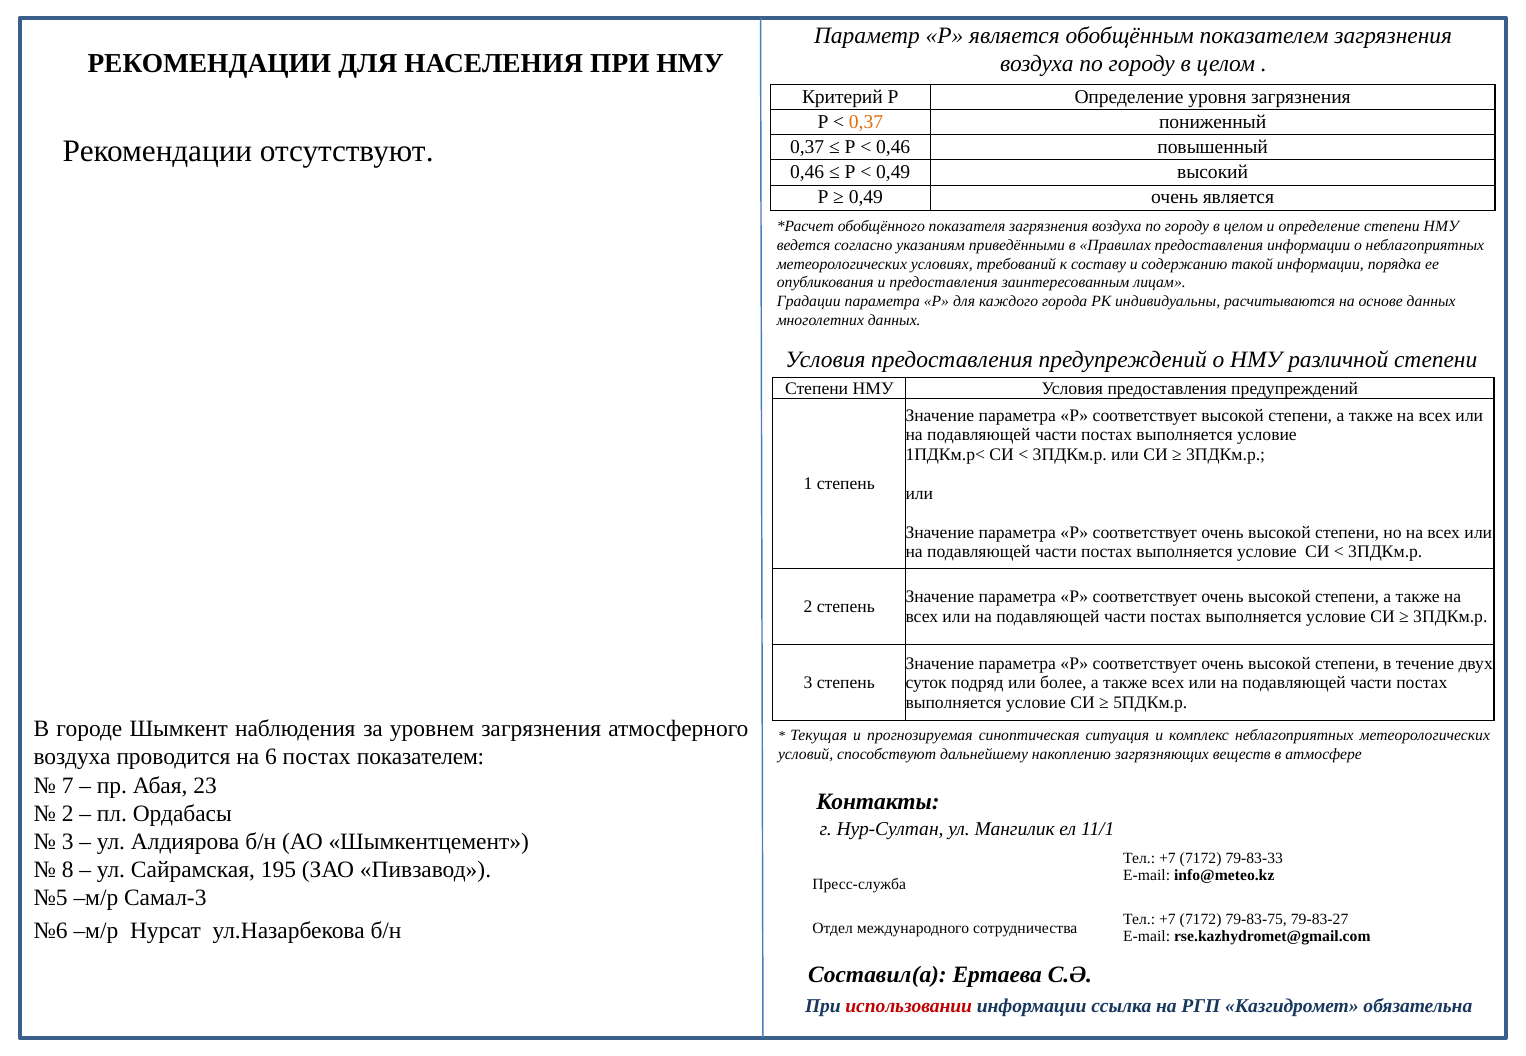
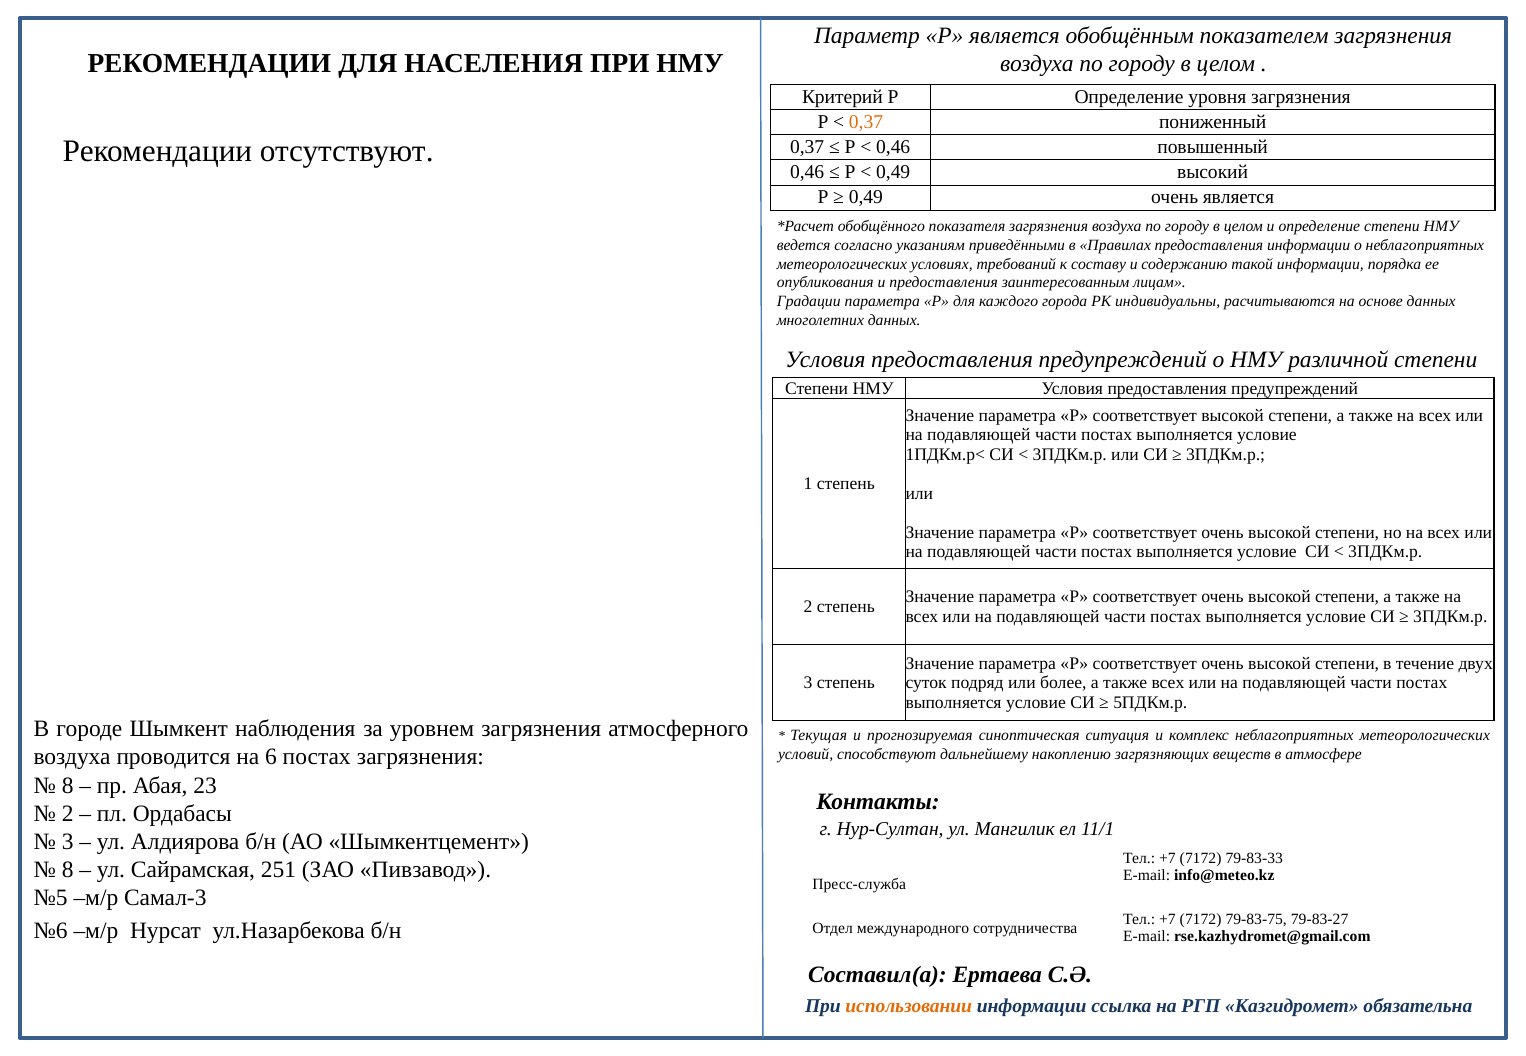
постах показателем: показателем -> загрязнения (420, 758)
7: 7 -> 8 (68, 786)
195: 195 -> 251 (278, 870)
использовании colour: red -> orange (909, 1006)
